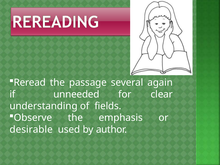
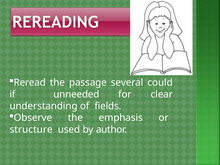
again: again -> could (160, 83)
desirable: desirable -> structure (31, 129)
